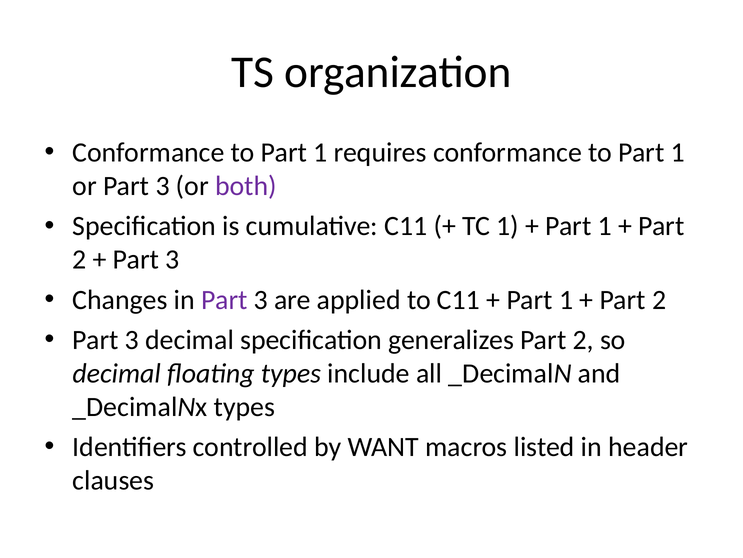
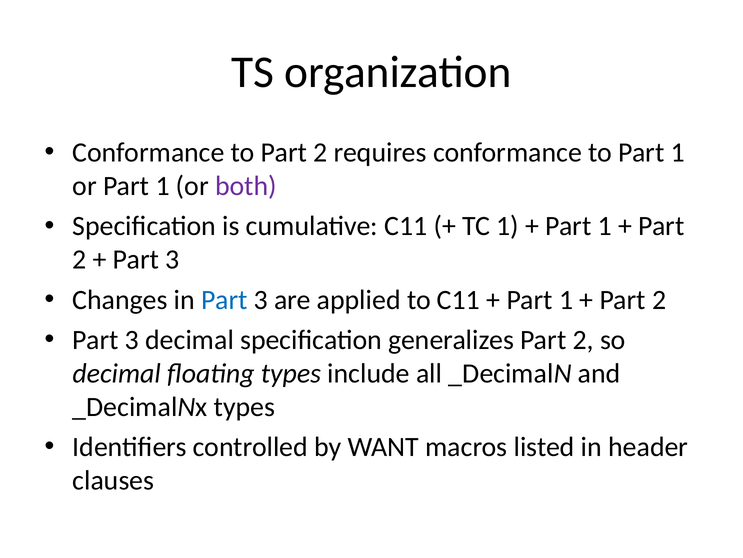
1: 1 -> 2 (320, 152)
or Part 3: 3 -> 1 (163, 186)
Part colour: purple -> blue (224, 299)
